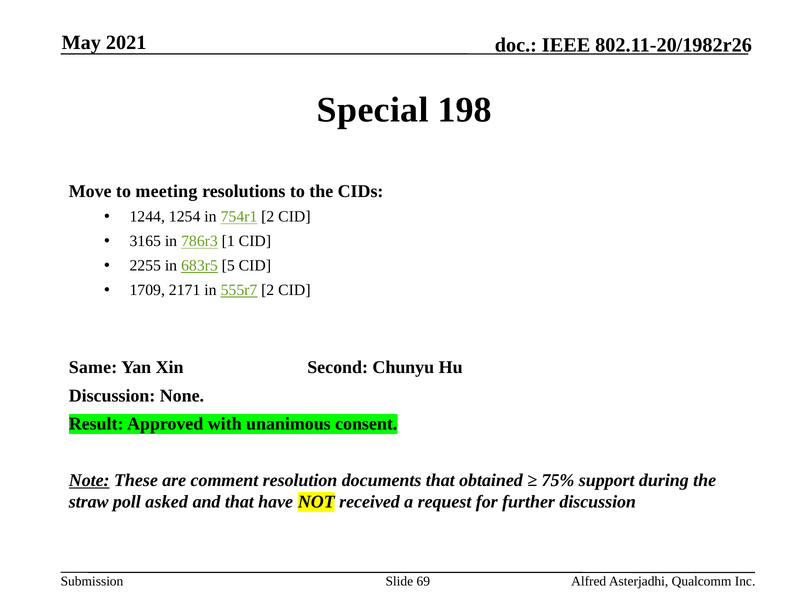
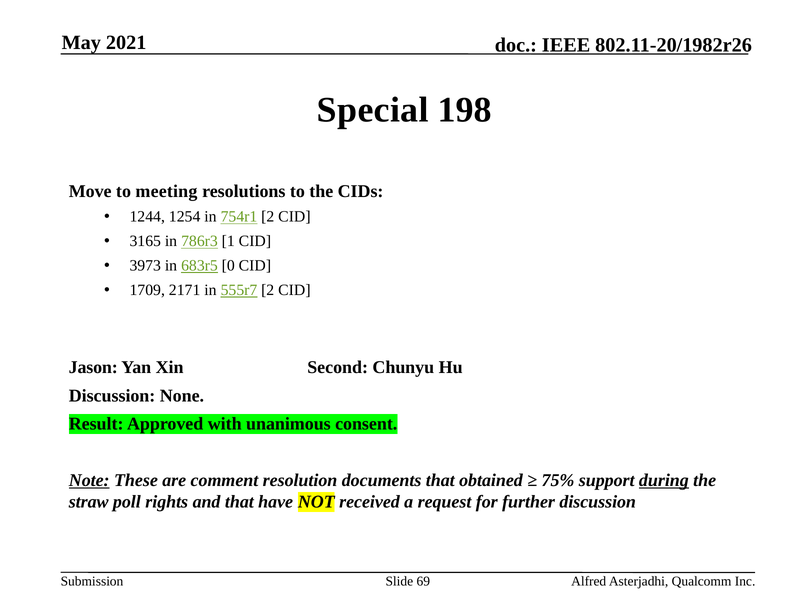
2255: 2255 -> 3973 (145, 266)
5: 5 -> 0 (228, 266)
Same: Same -> Jason (93, 368)
during underline: none -> present (664, 481)
asked: asked -> rights (167, 503)
